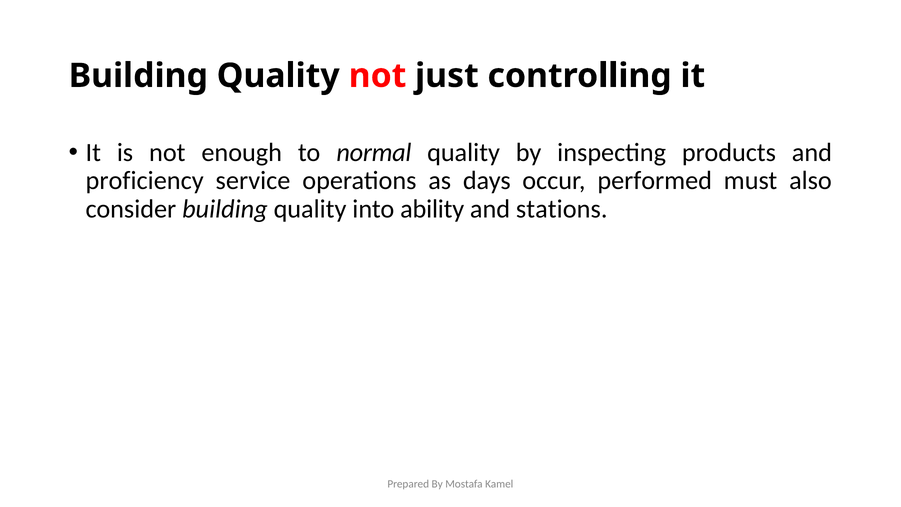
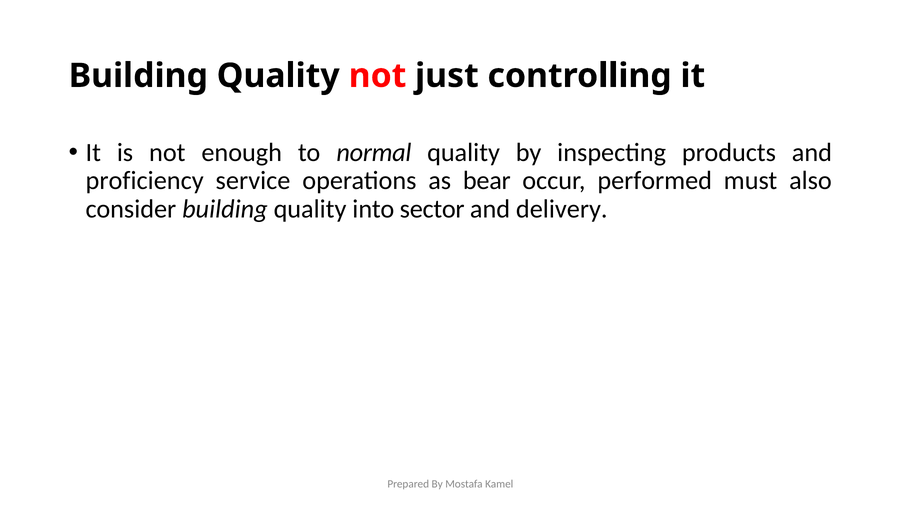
days: days -> bear (487, 181)
ability: ability -> sector (432, 209)
stations: stations -> delivery (562, 209)
